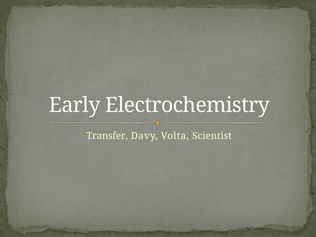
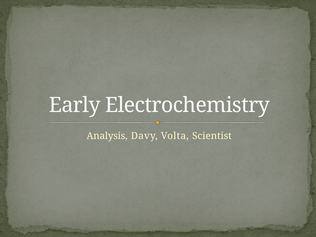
Transfer: Transfer -> Analysis (107, 136)
